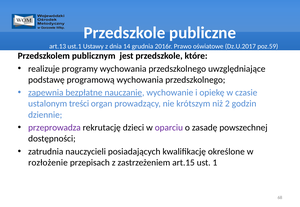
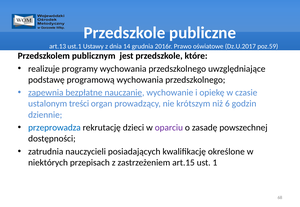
2: 2 -> 6 (227, 104)
przeprowadza colour: purple -> blue (54, 128)
rozłożenie: rozłożenie -> niektórych (48, 163)
